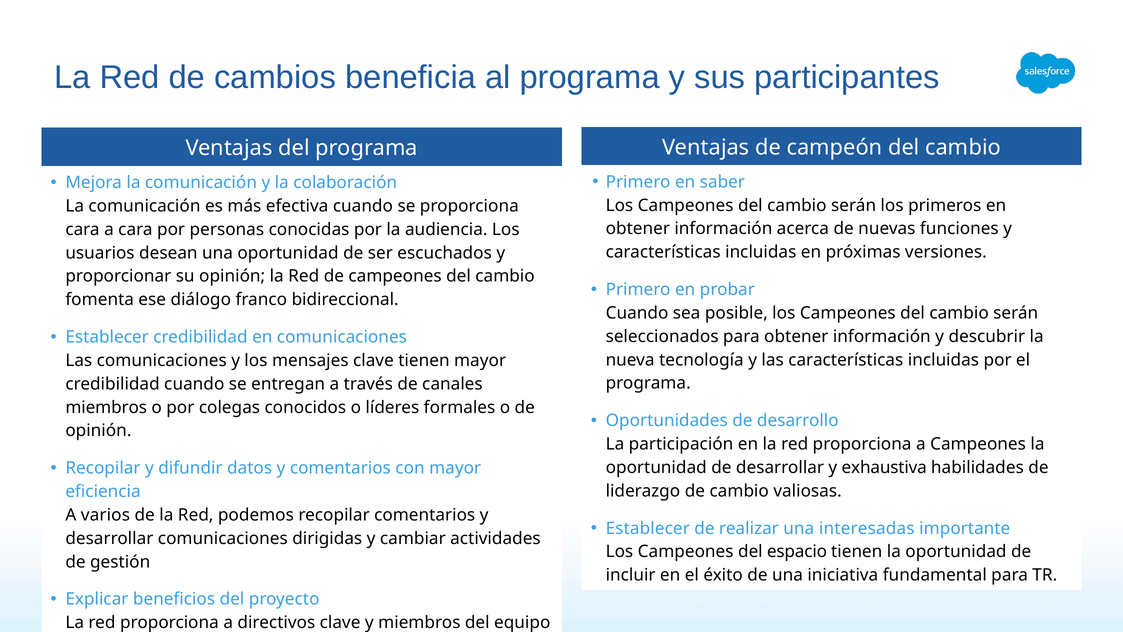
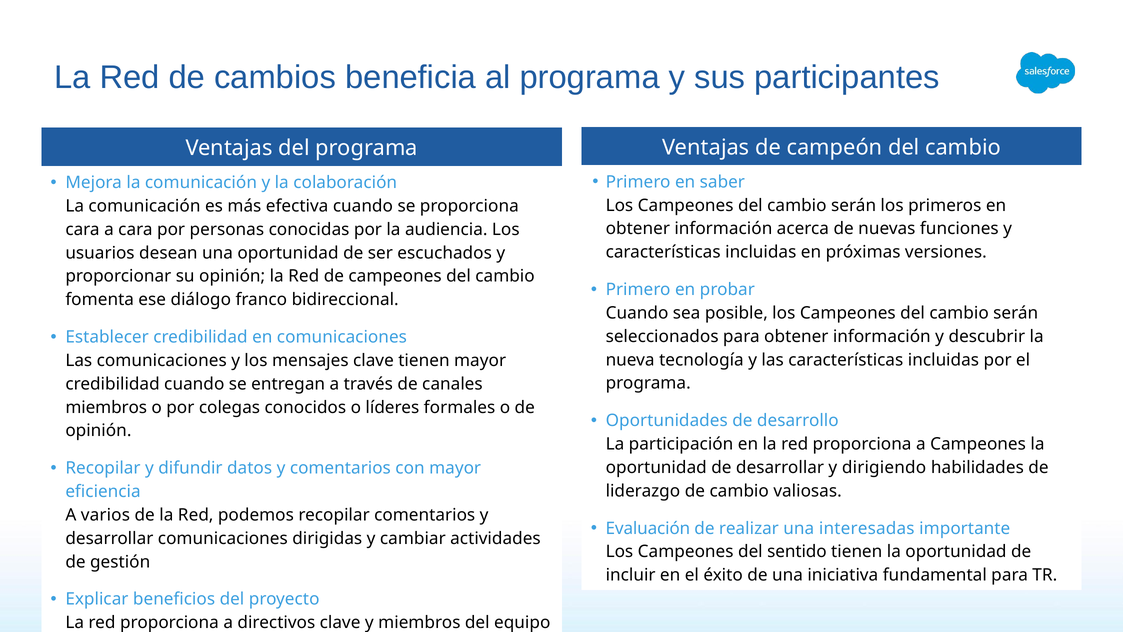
exhaustiva: exhaustiva -> dirigiendo (884, 467)
Establecer: Establecer -> Evaluación (648, 528)
espacio: espacio -> sentido (797, 552)
